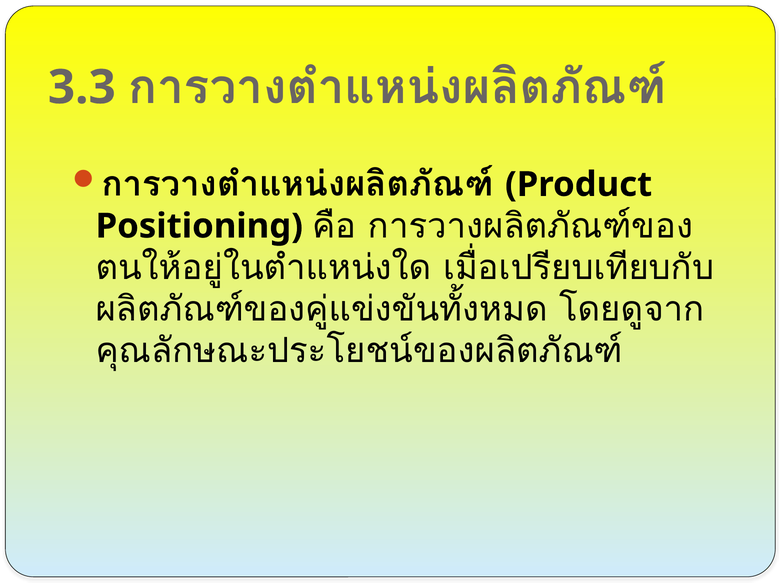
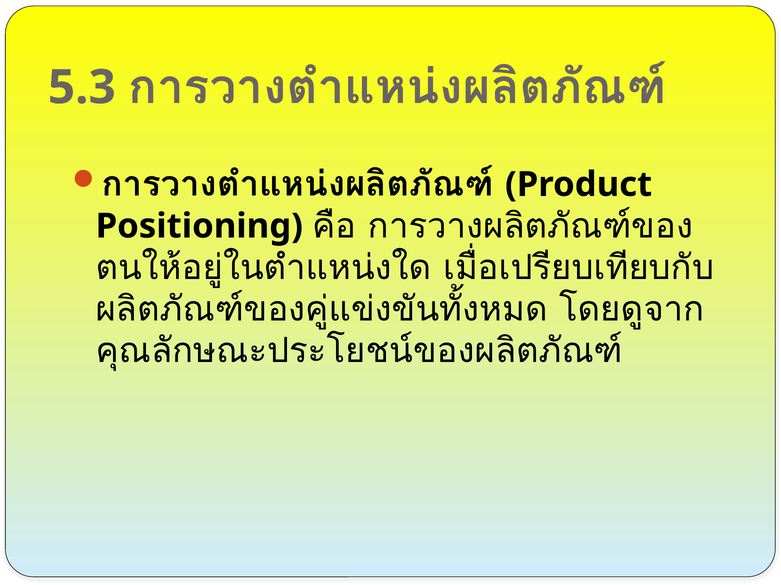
3.3: 3.3 -> 5.3 (82, 88)
